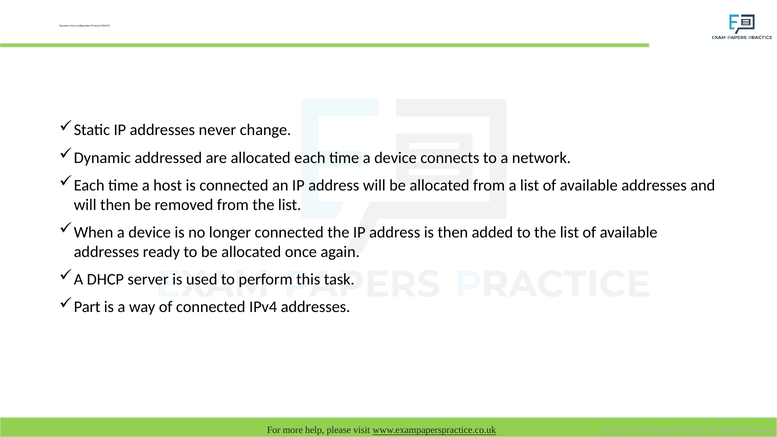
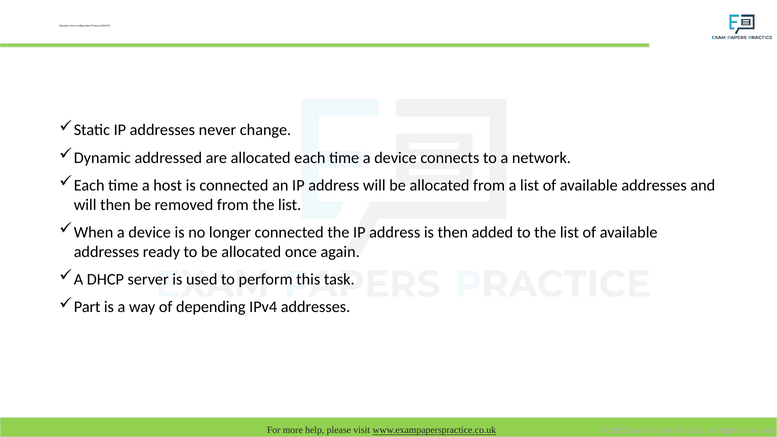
of connected: connected -> depending (211, 307)
